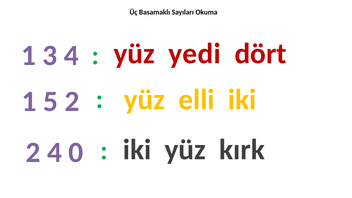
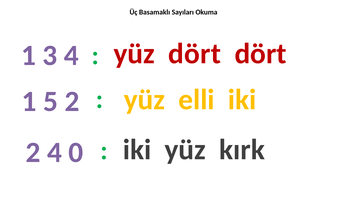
yüz yedi: yedi -> dört (195, 54)
